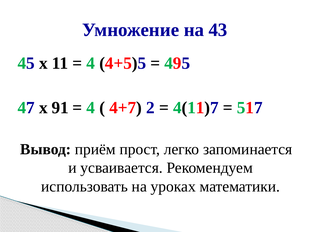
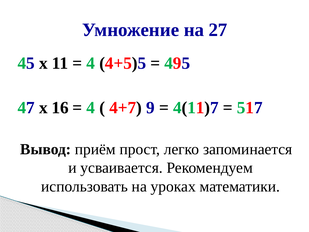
43: 43 -> 27 (218, 30)
91: 91 -> 16 (60, 108)
2: 2 -> 9 (150, 108)
